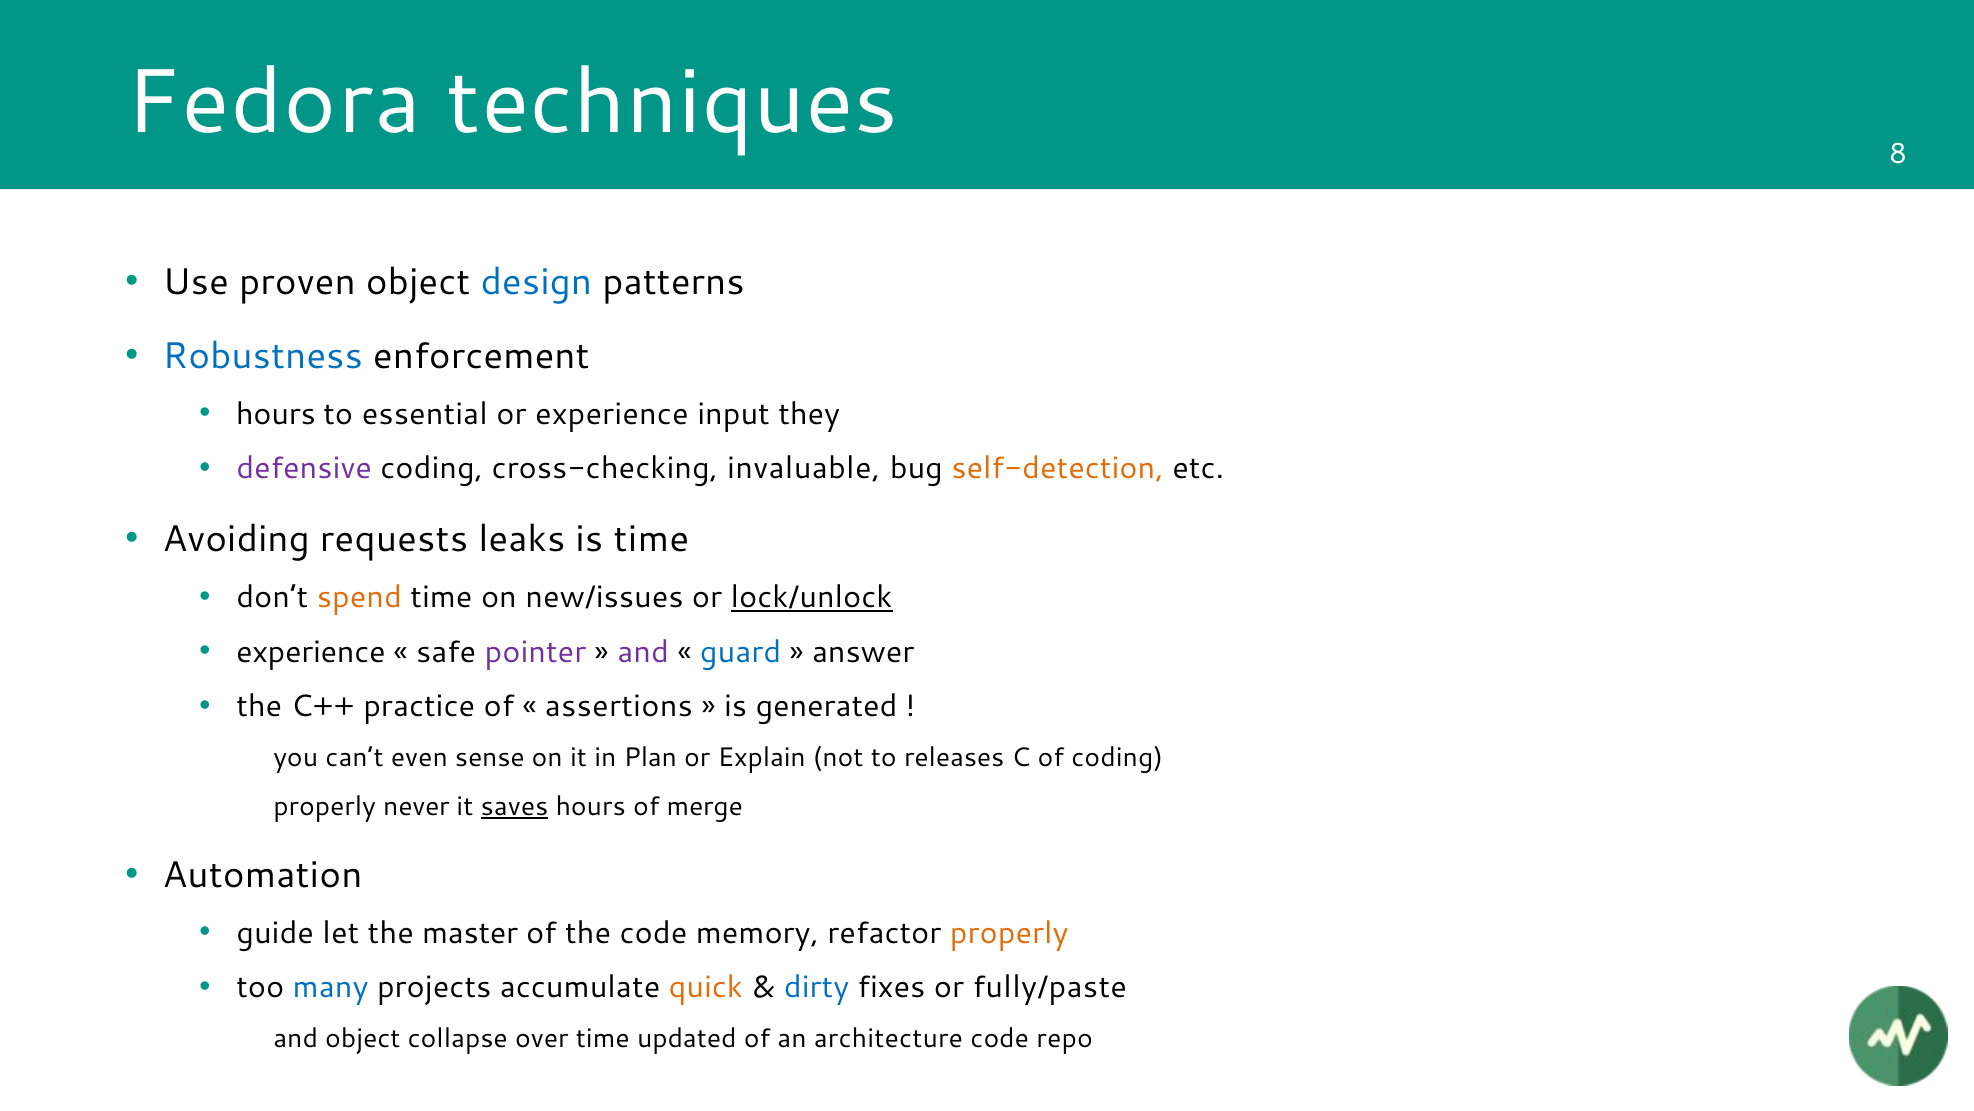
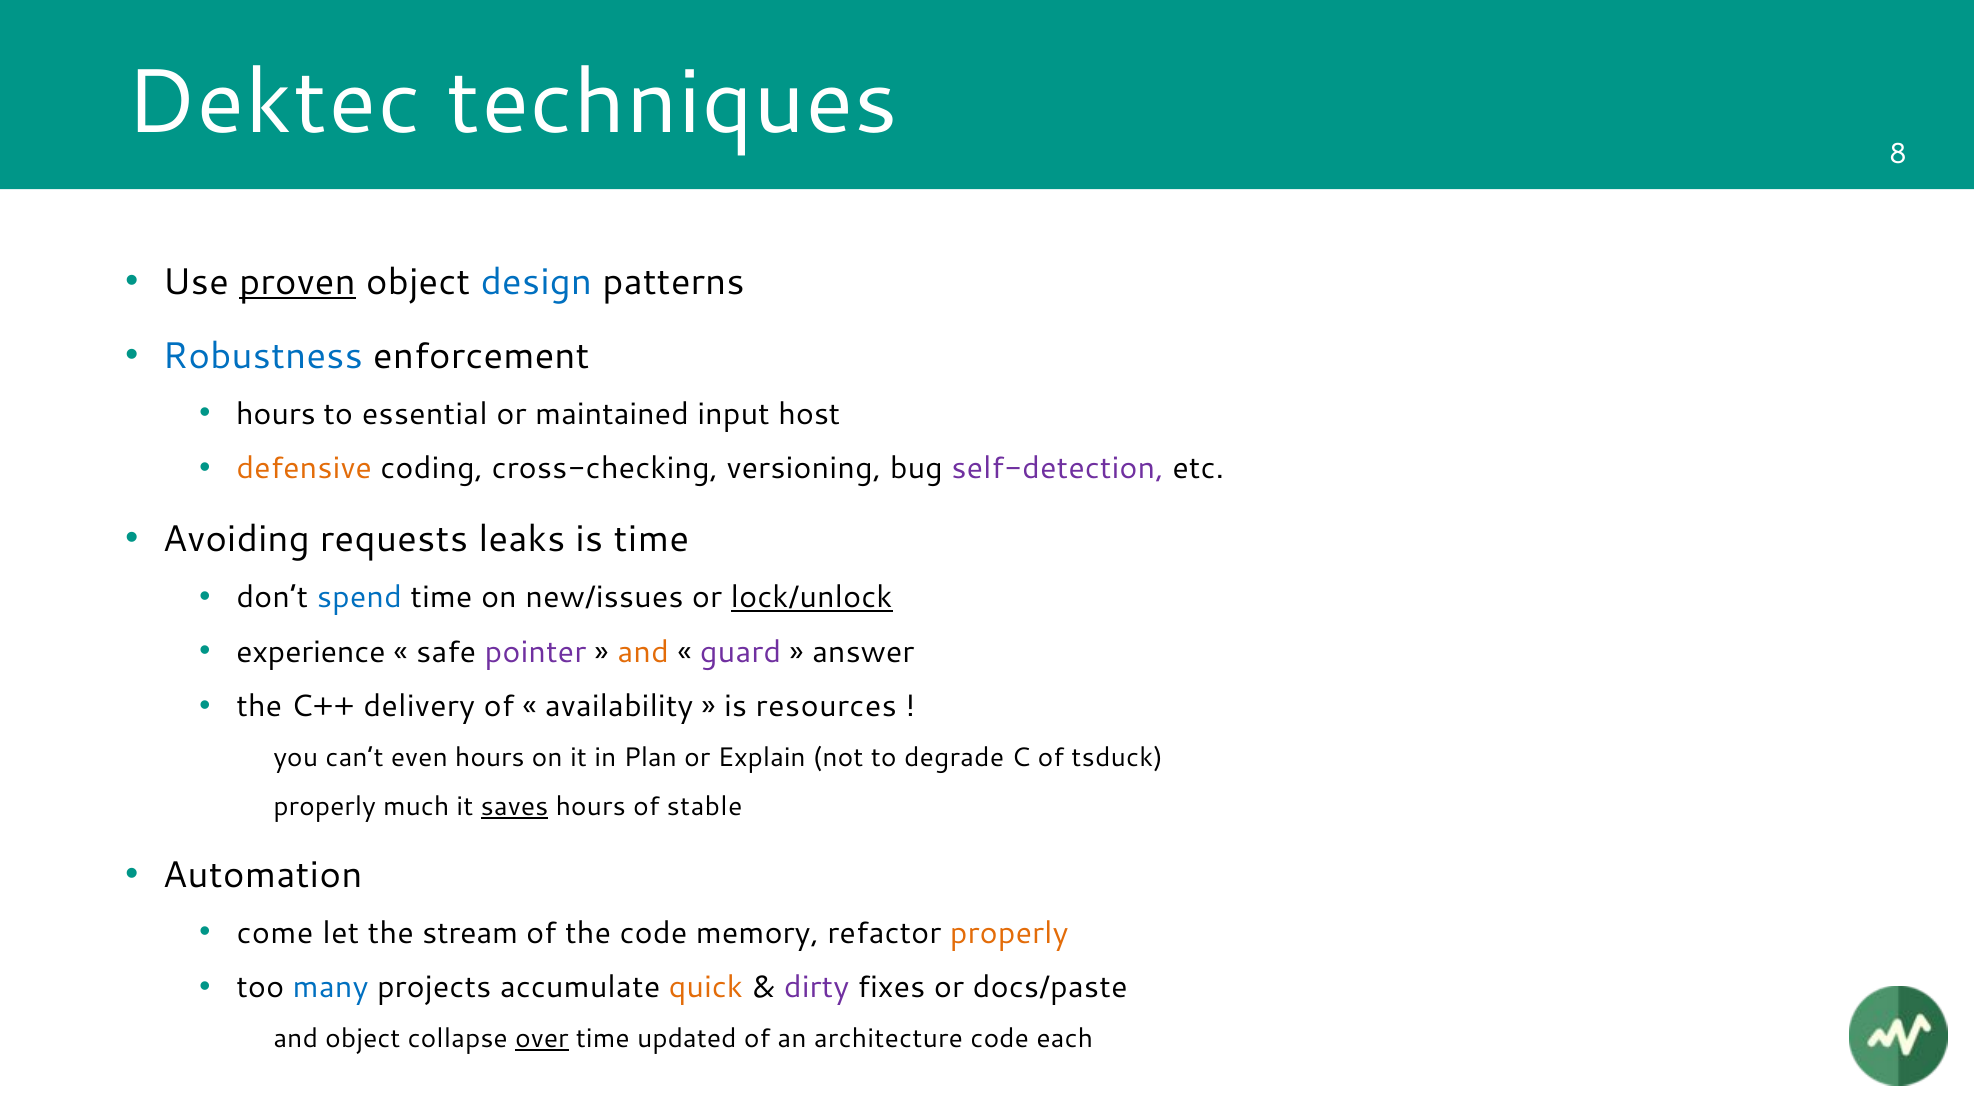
Fedora: Fedora -> Dektec (273, 103)
proven underline: none -> present (298, 282)
or experience: experience -> maintained (612, 414)
they: they -> host (809, 414)
defensive colour: purple -> orange (304, 468)
invaluable: invaluable -> versioning (804, 468)
self-detection colour: orange -> purple (1058, 468)
spend colour: orange -> blue (359, 597)
and colour: purple -> orange (643, 652)
guard colour: blue -> purple (741, 652)
practice: practice -> delivery (419, 706)
assertions: assertions -> availability (619, 706)
generated: generated -> resources (826, 706)
even sense: sense -> hours (490, 757)
releases: releases -> degrade (954, 757)
of coding: coding -> tsduck (1117, 757)
never: never -> much (416, 806)
merge: merge -> stable (705, 806)
guide: guide -> come (275, 932)
master: master -> stream (470, 932)
dirty colour: blue -> purple (817, 987)
fully/paste: fully/paste -> docs/paste (1050, 987)
over underline: none -> present (542, 1038)
repo: repo -> each (1065, 1038)
